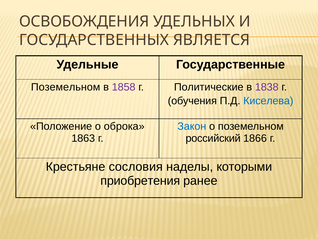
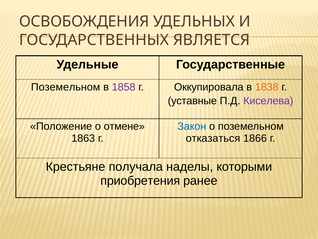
Политические: Политические -> Оккупировала (209, 87)
1838 colour: purple -> orange (267, 87)
обучения: обучения -> уставные (192, 101)
Киселева colour: blue -> purple (268, 101)
оброка: оброка -> отмене (124, 126)
российский: российский -> отказаться (213, 138)
сословия: сословия -> получала (136, 167)
